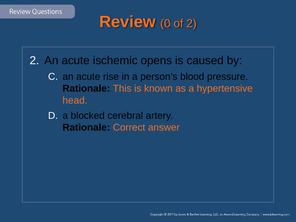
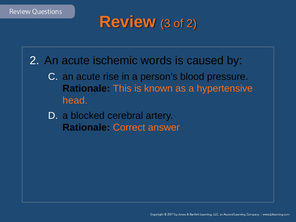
0: 0 -> 3 (165, 23)
opens: opens -> words (156, 61)
